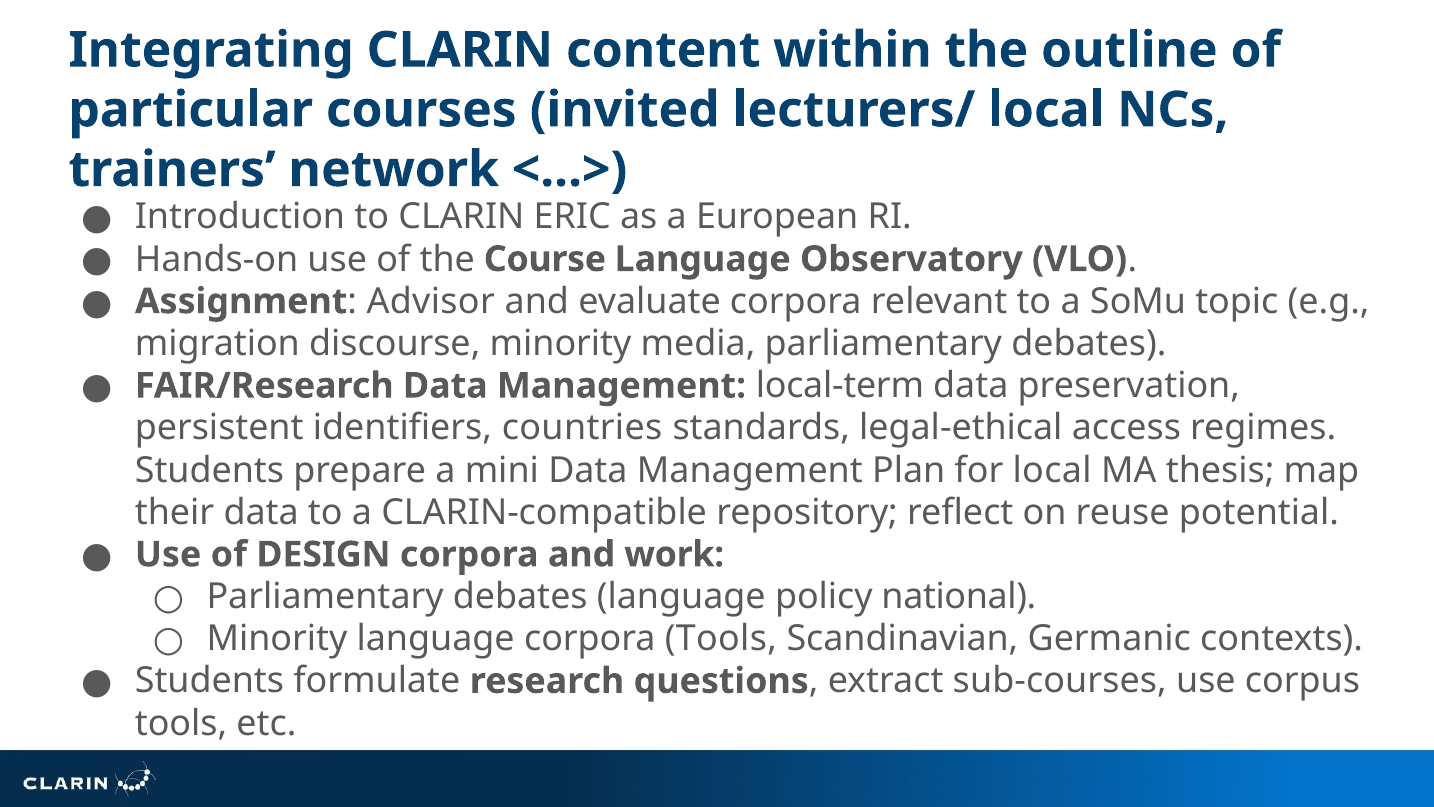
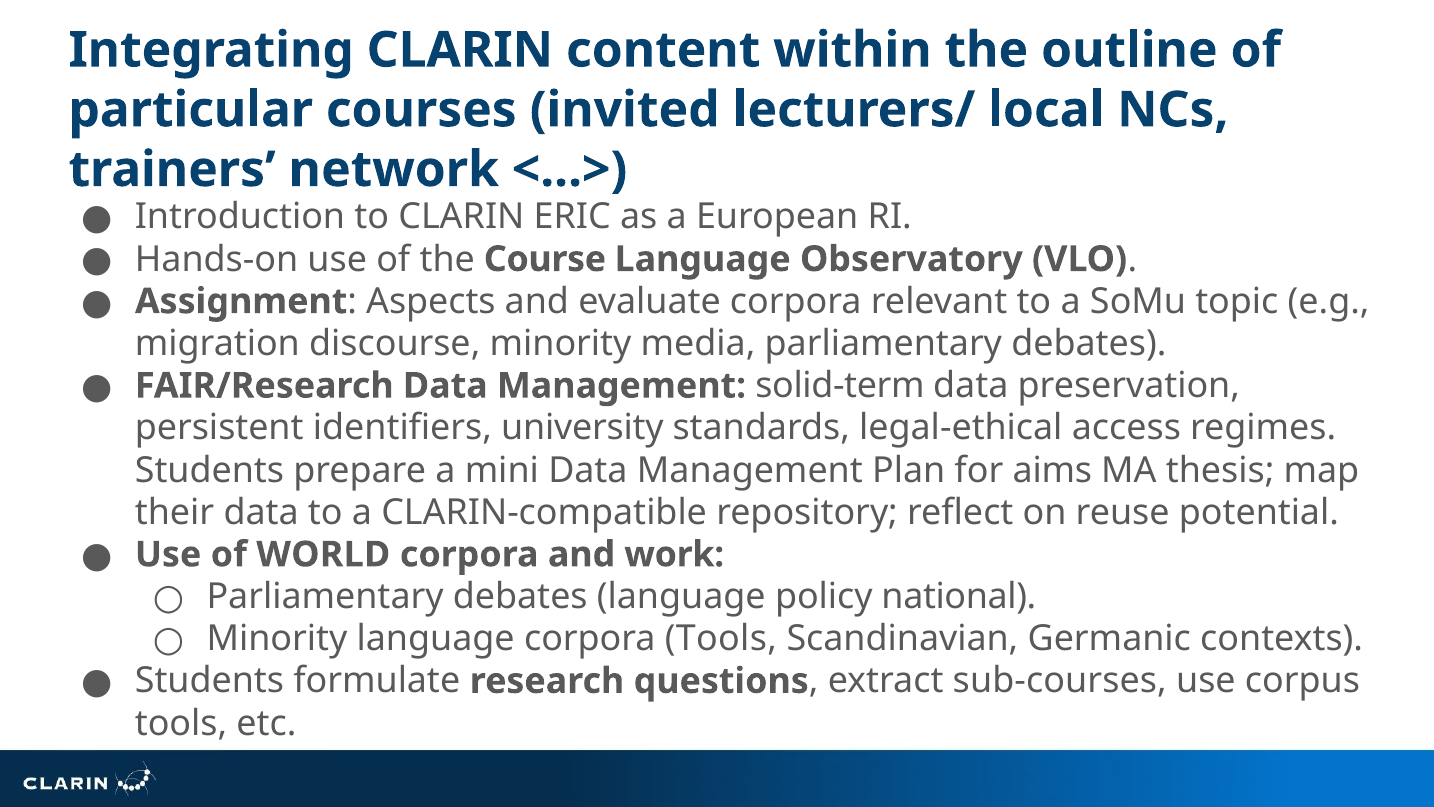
Advisor: Advisor -> Aspects (431, 301)
local-term: local-term -> solid-term (840, 386)
countries: countries -> university (582, 428)
for local: local -> aims (1052, 470)
DESIGN: DESIGN -> WORLD (323, 554)
